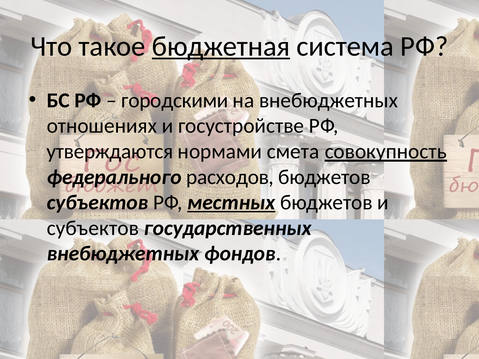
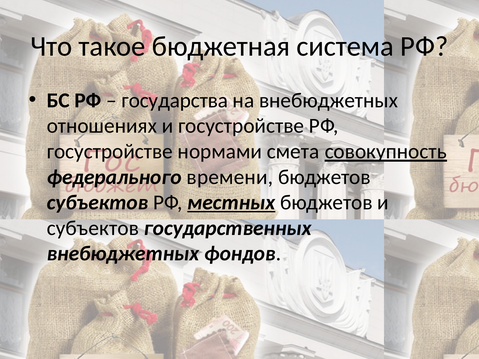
бюджетная underline: present -> none (221, 46)
городскими: городскими -> государства (175, 100)
утверждаются: утверждаются -> госустройстве (110, 152)
расходов: расходов -> времени (230, 177)
